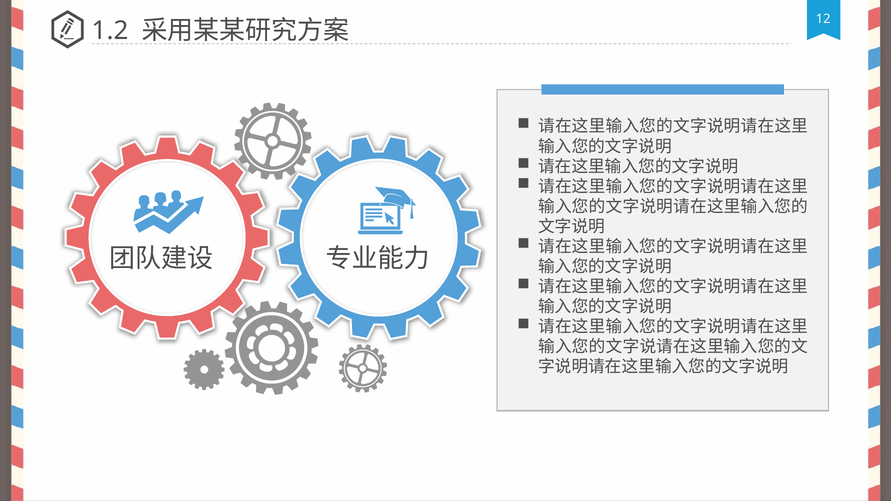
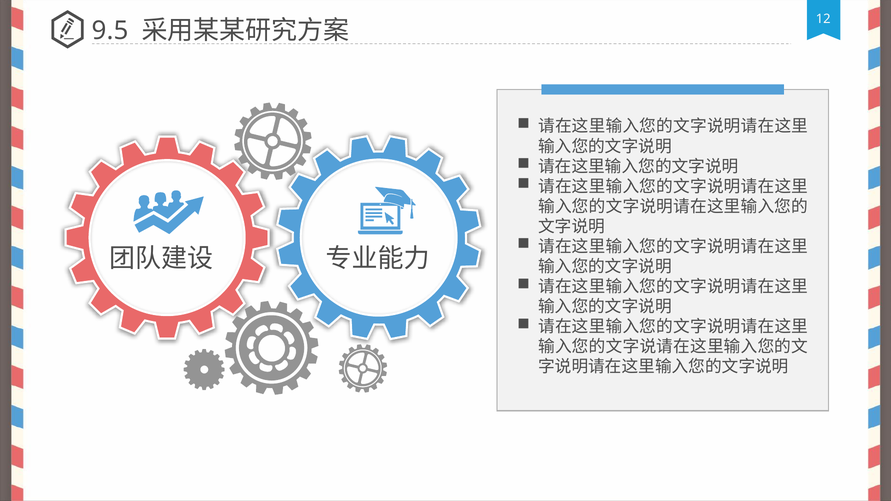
1.2: 1.2 -> 9.5 (110, 31)
